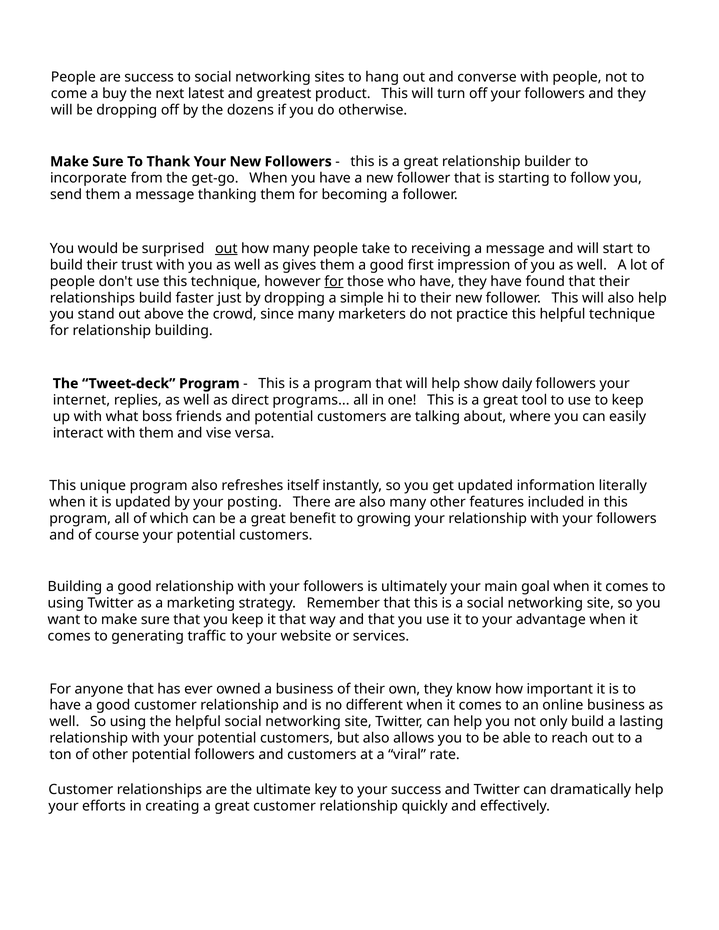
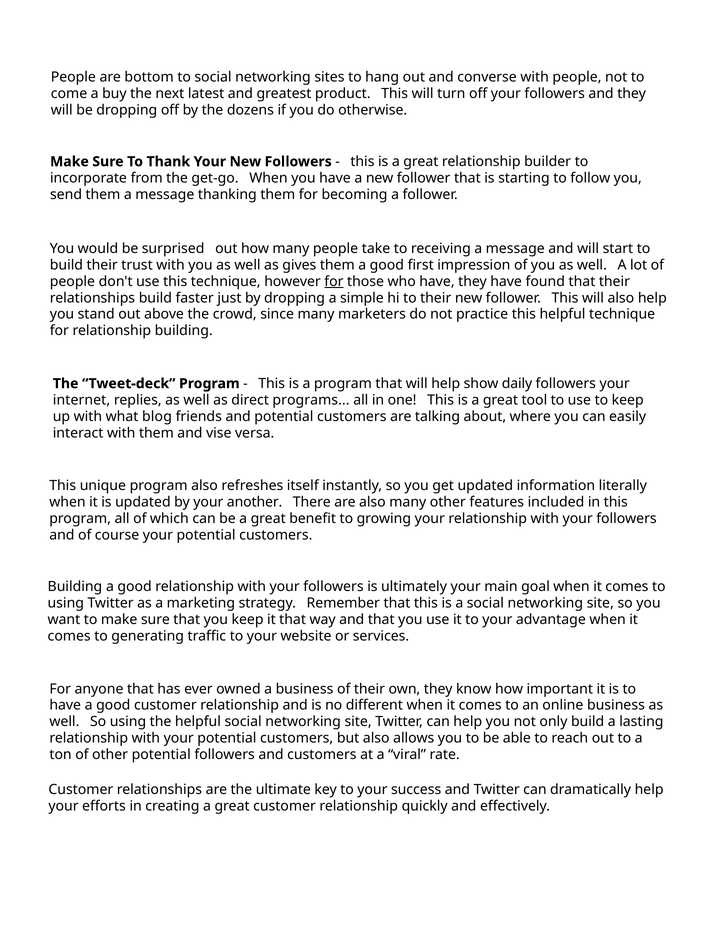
are success: success -> bottom (149, 77)
out underline: present -> none (226, 249)
boss: boss -> blog (157, 417)
posting: posting -> another (255, 502)
